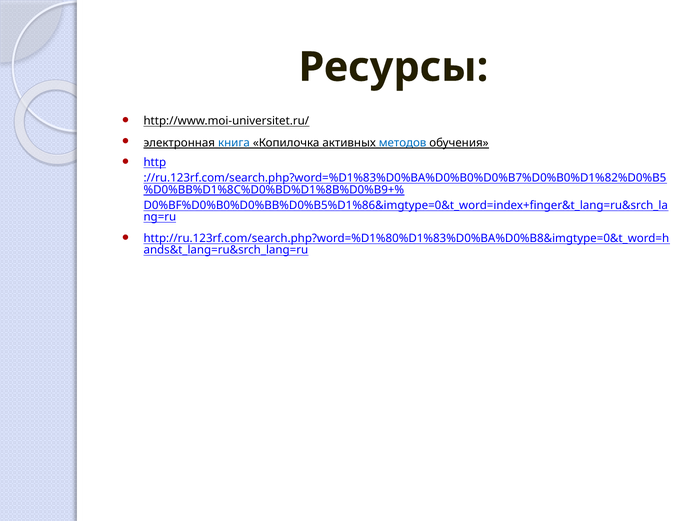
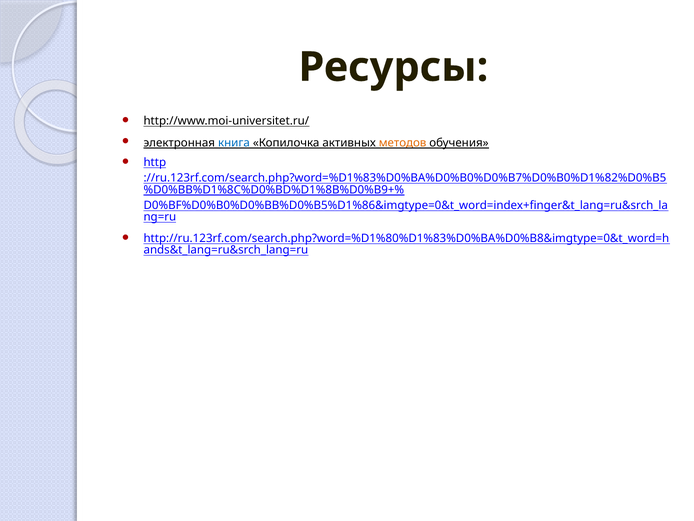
методов colour: blue -> orange (403, 143)
